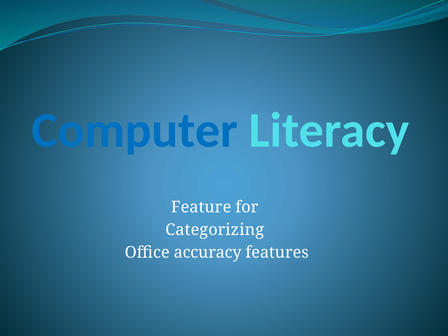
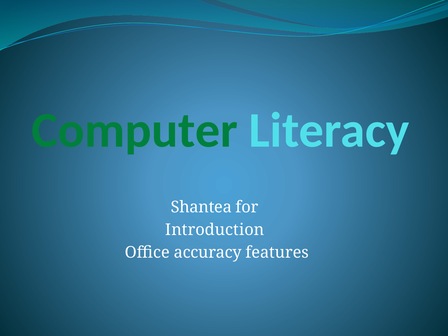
Computer colour: blue -> green (135, 130)
Feature: Feature -> Shantea (201, 207)
Categorizing: Categorizing -> Introduction (215, 230)
